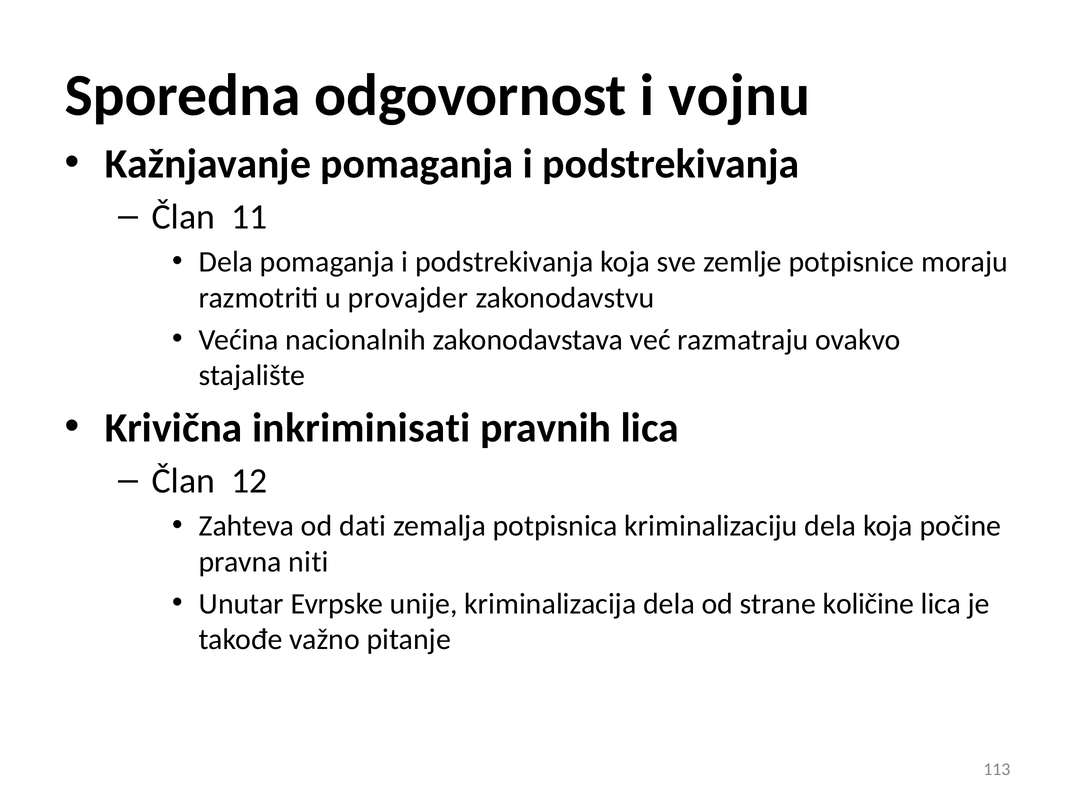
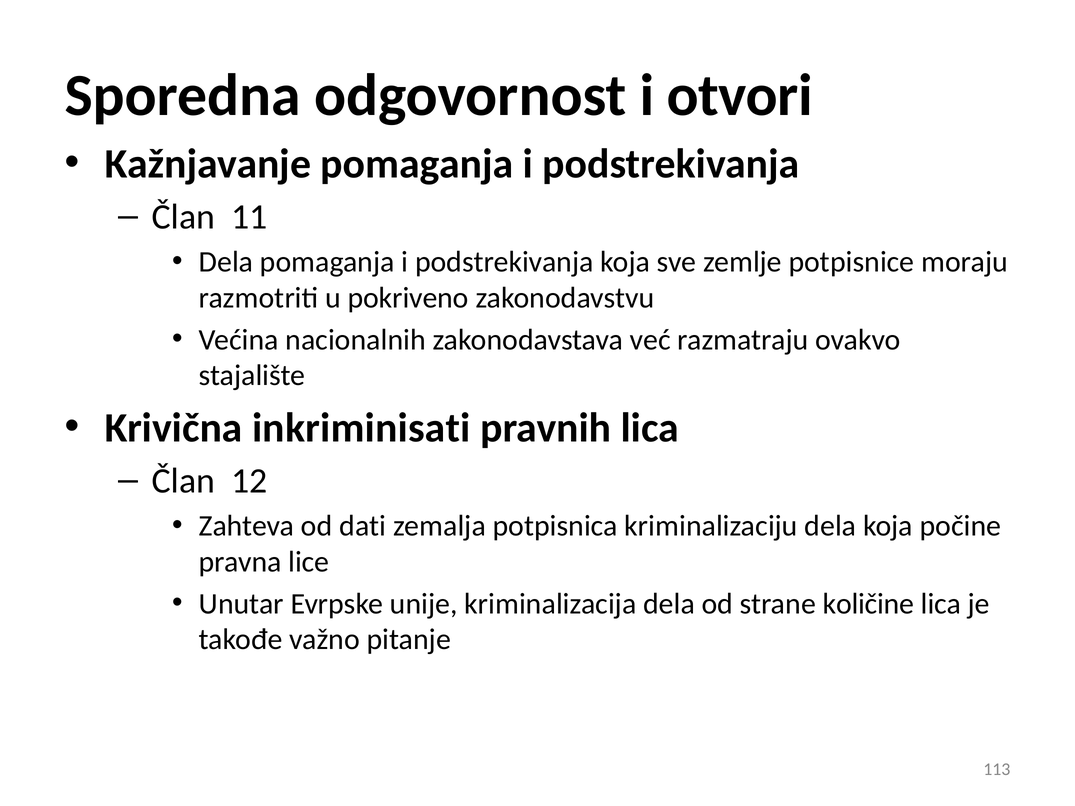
vojnu: vojnu -> otvori (740, 96)
provajder: provajder -> pokriveno (408, 298)
niti: niti -> lice (309, 562)
